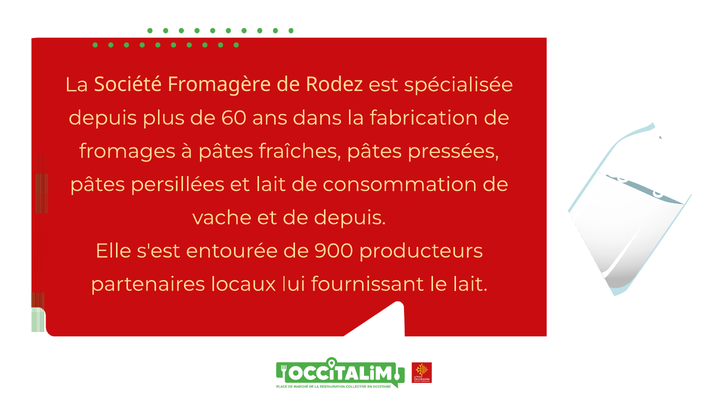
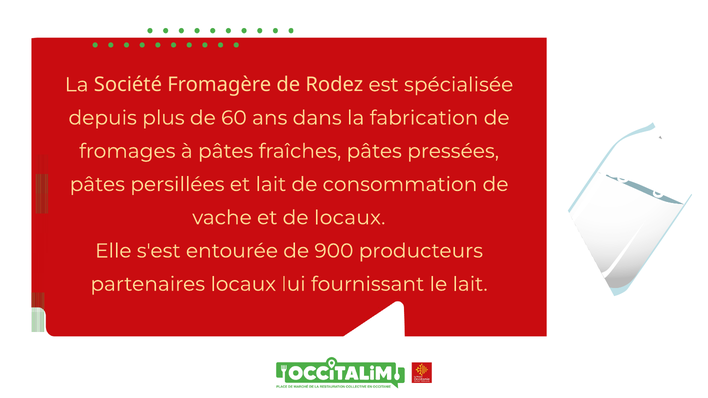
de depuis: depuis -> locaux (350, 218)
